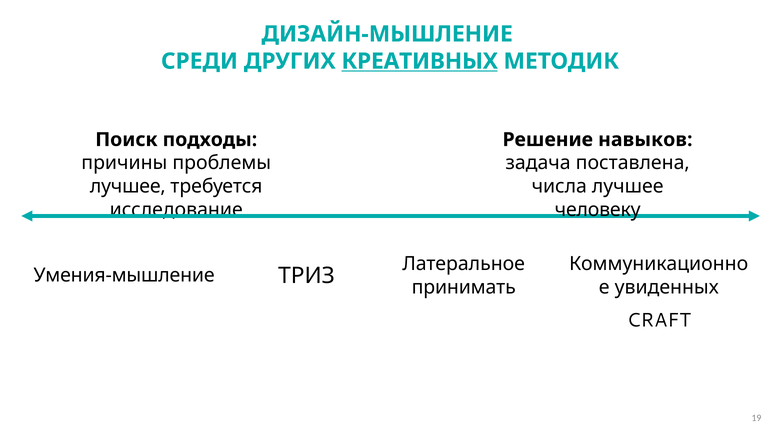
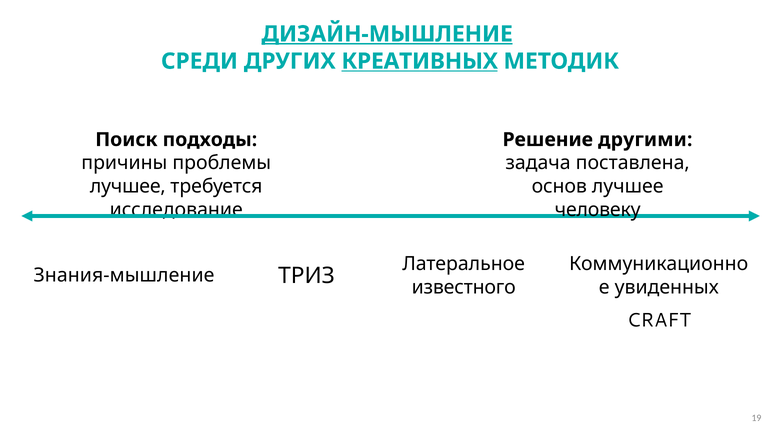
ДИЗАЙН-МЫШЛЕНИЕ underline: none -> present (387, 34)
навыков: навыков -> другими (645, 140)
числа: числа -> основ (559, 186)
Умения-мышление: Умения-мышление -> Знания-мышление (124, 276)
принимать: принимать -> известного (464, 287)
